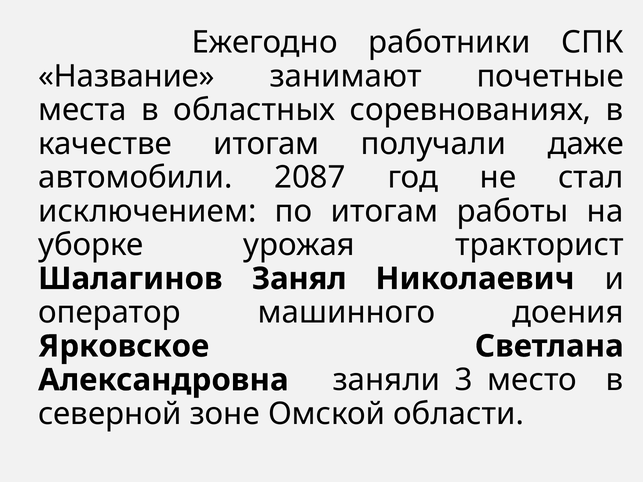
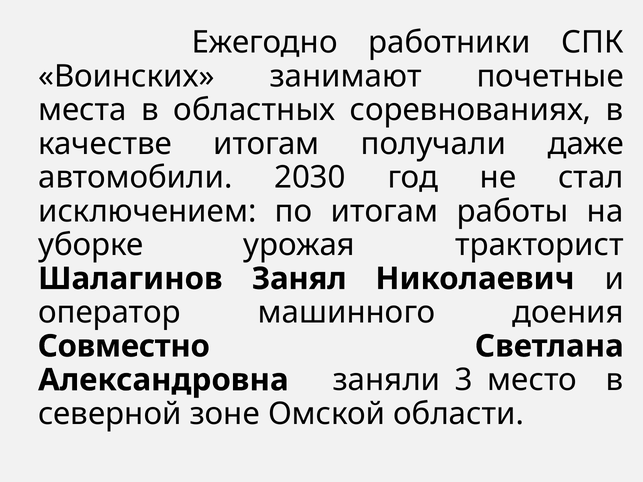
Название: Название -> Воинских (126, 76)
2087: 2087 -> 2030 (310, 178)
Ярковское: Ярковское -> Совместно (124, 346)
